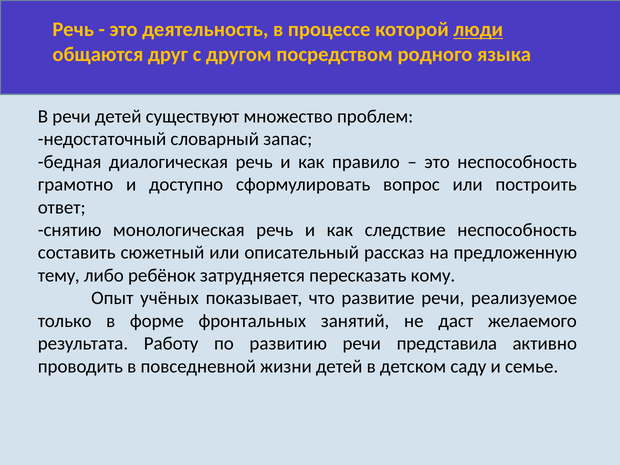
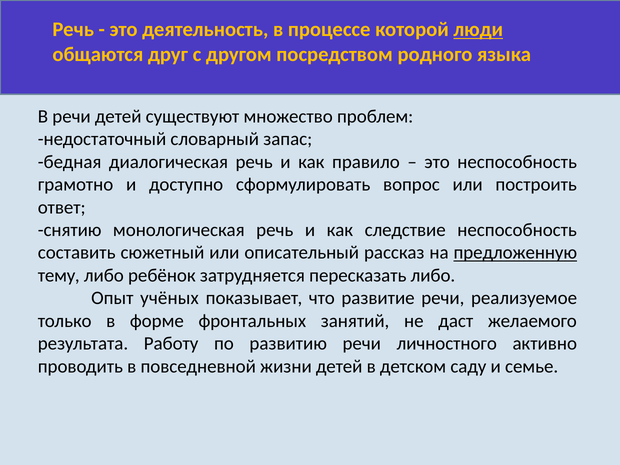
предложенную underline: none -> present (515, 253)
пересказать кому: кому -> либо (433, 275)
представила: представила -> личностного (447, 344)
